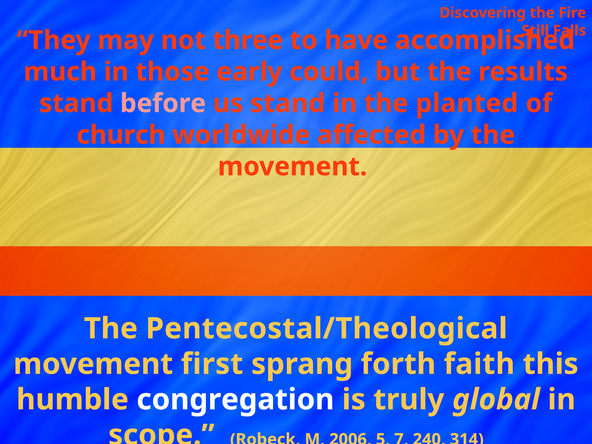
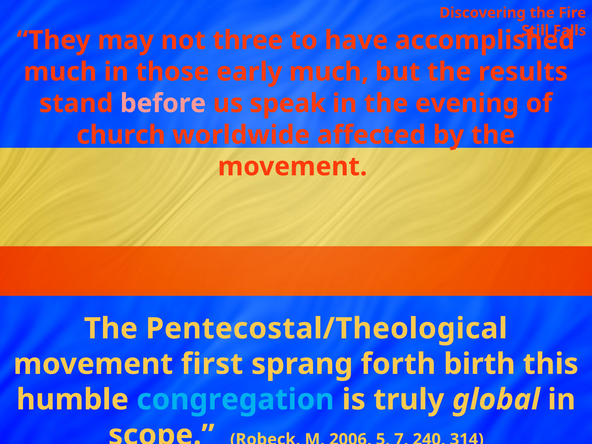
early could: could -> much (329, 72)
us stand: stand -> speak (288, 103)
planted: planted -> evening (467, 103)
faith: faith -> birth (479, 364)
congregation colour: white -> light blue (235, 400)
